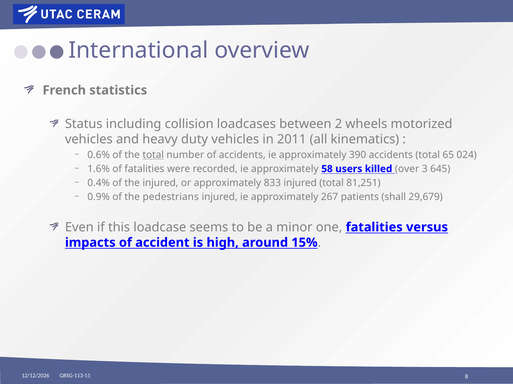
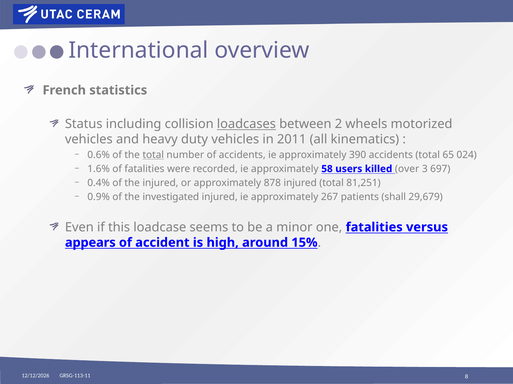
loadcases underline: none -> present (246, 124)
645: 645 -> 697 (440, 169)
833: 833 -> 878 (272, 183)
pedestrians: pedestrians -> investigated (171, 197)
impacts: impacts -> appears (90, 243)
